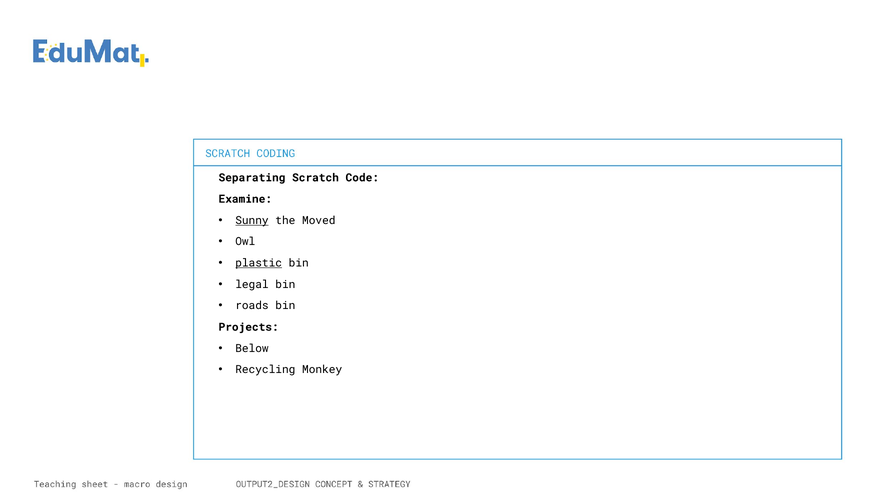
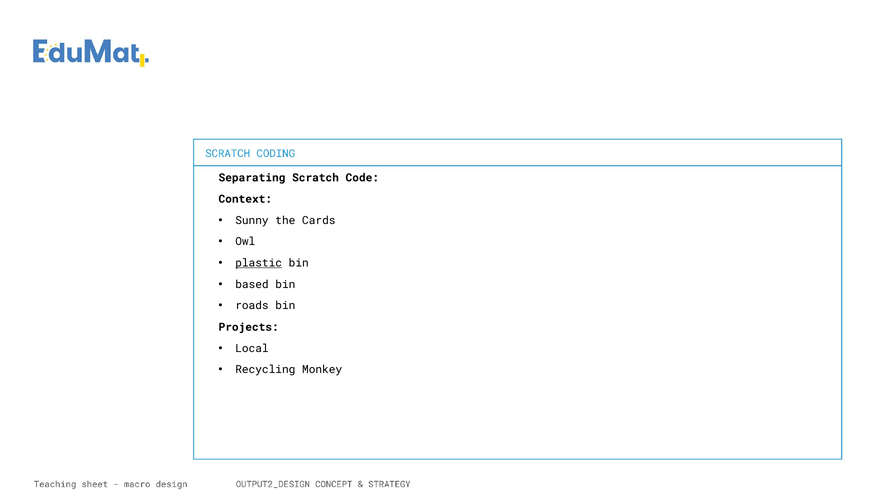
Examine: Examine -> Context (245, 199)
Sunny underline: present -> none (252, 220)
Moved: Moved -> Cards (319, 220)
legal: legal -> based (252, 284)
Below: Below -> Local (252, 348)
